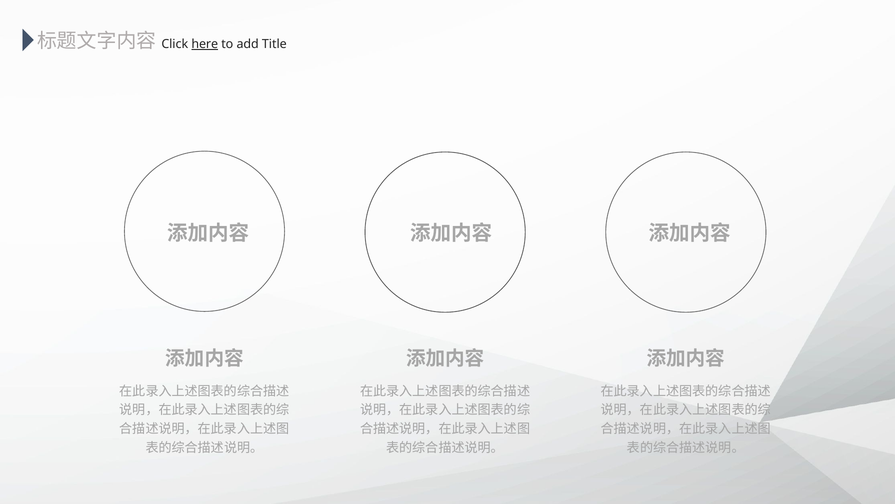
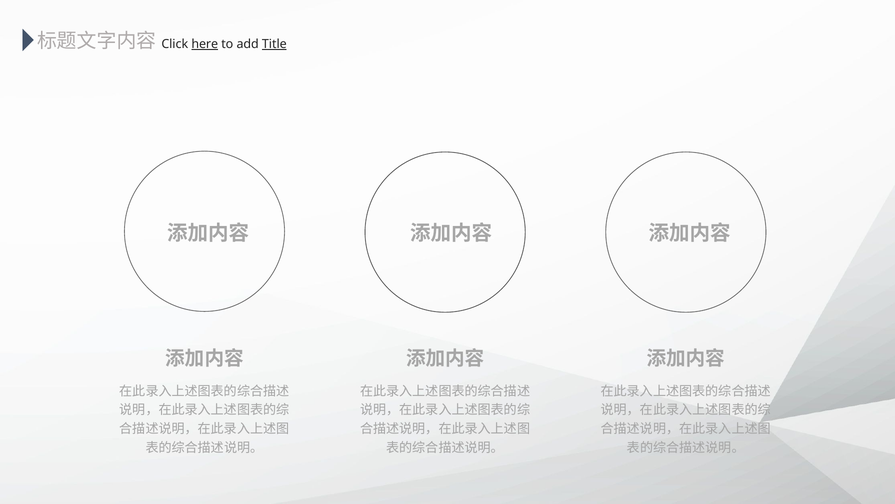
Title underline: none -> present (274, 44)
